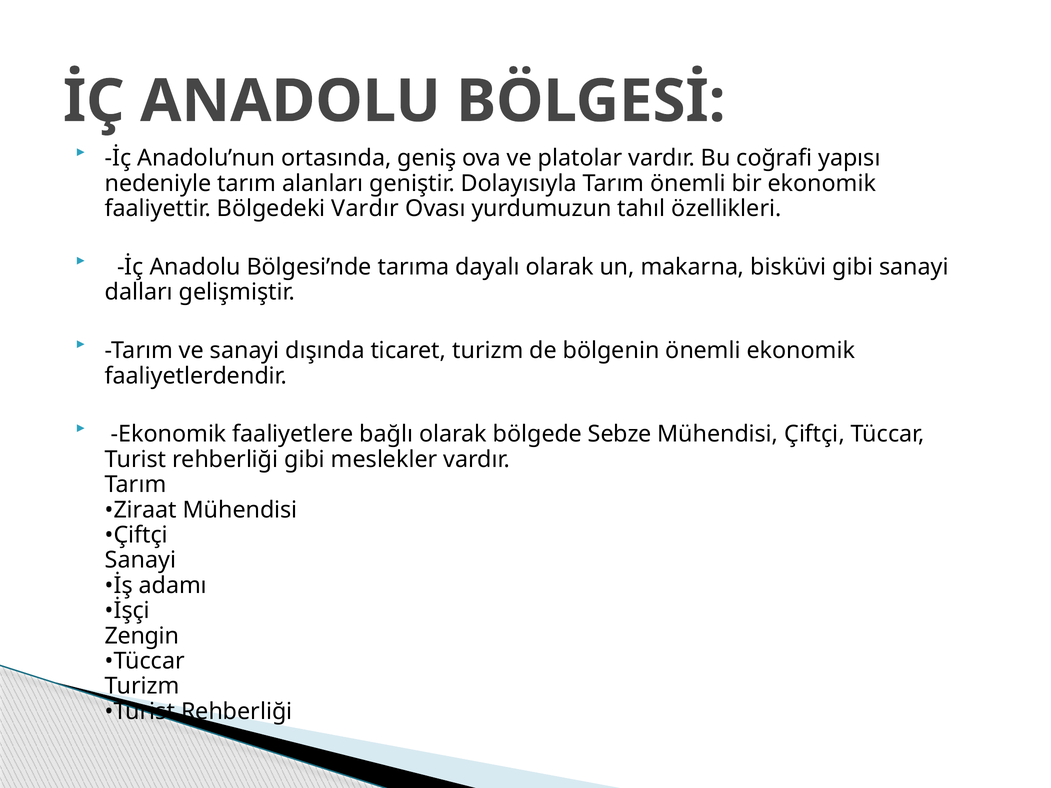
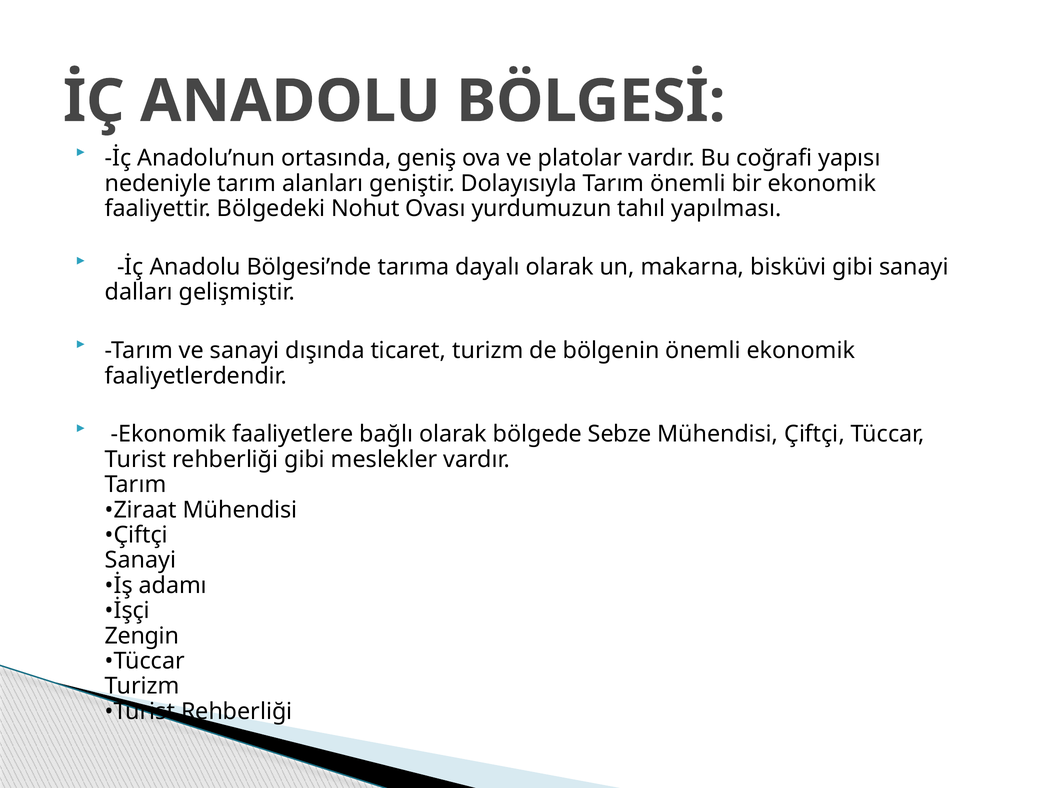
Bölgedeki Vardır: Vardır -> Nohut (365, 209)
özellikleri: özellikleri -> yapılması (726, 209)
